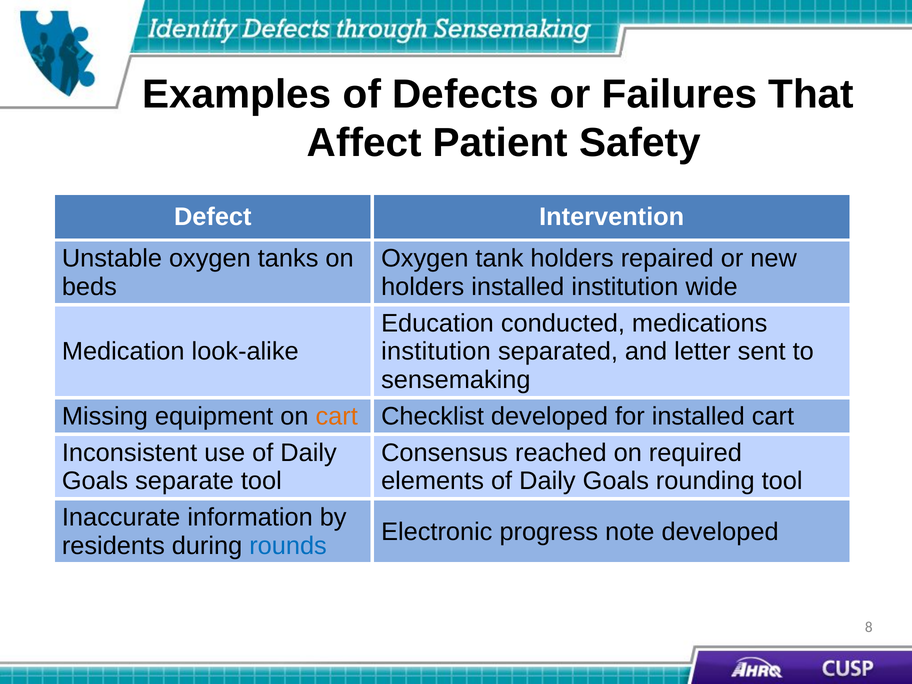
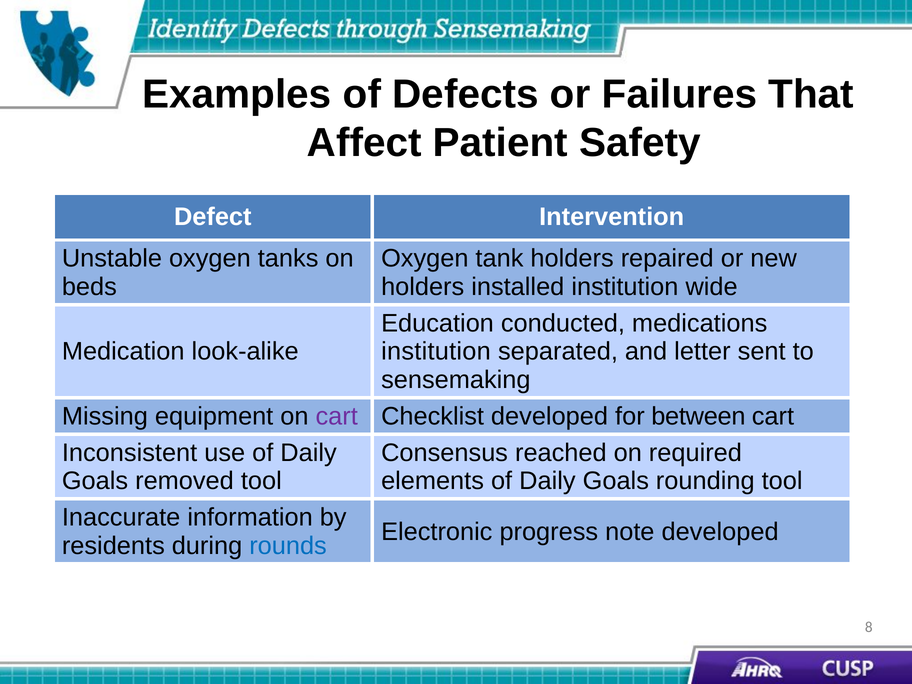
cart colour: orange -> purple (337, 416)
for installed: installed -> between (698, 416)
separate: separate -> removed (184, 481)
